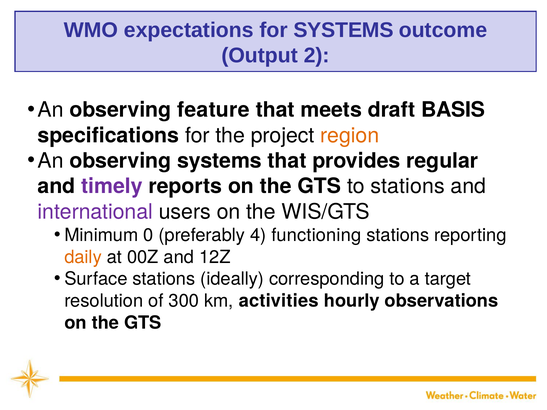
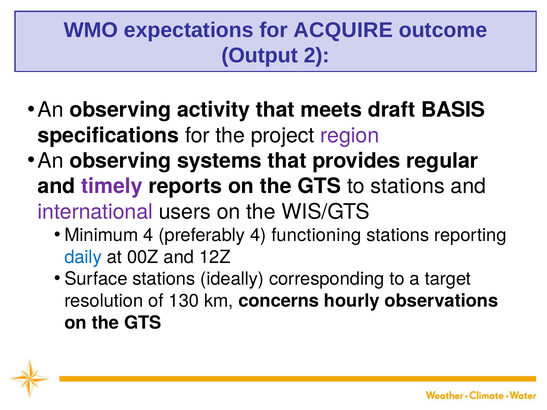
for SYSTEMS: SYSTEMS -> ACQUIRE (343, 30)
feature: feature -> activity (214, 110)
region colour: orange -> purple (350, 135)
Minimum 0: 0 -> 4 (148, 235)
daily colour: orange -> blue (83, 257)
300: 300 -> 130 (184, 301)
activities: activities -> concerns (279, 301)
